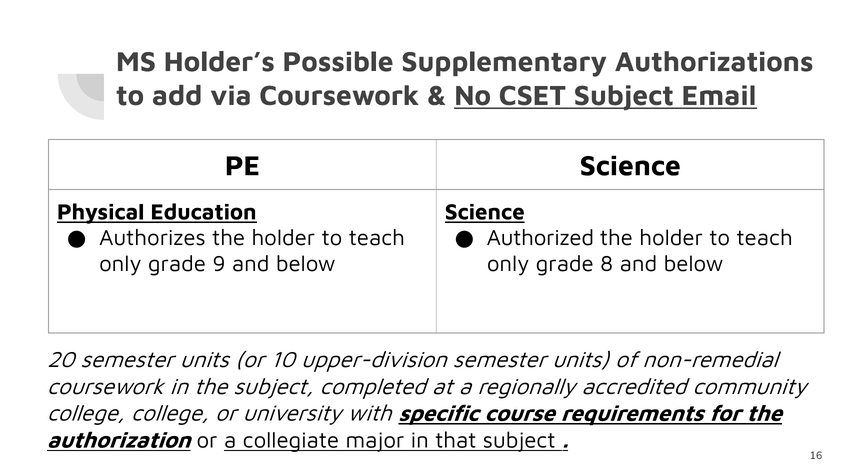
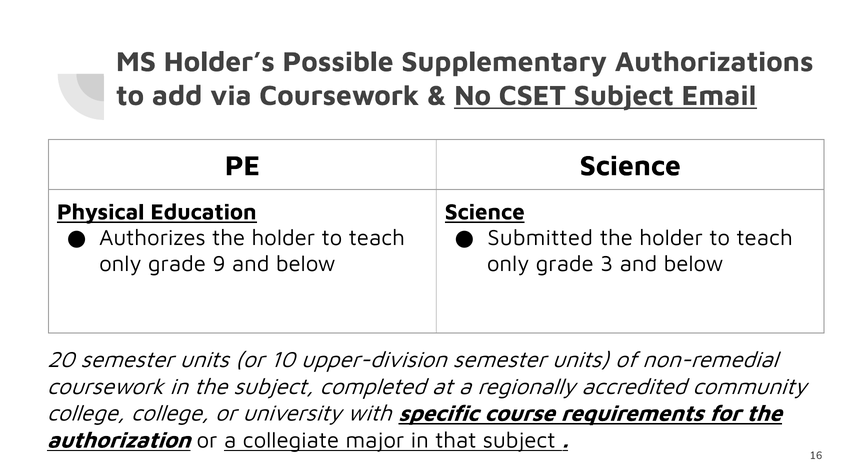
Authorized: Authorized -> Submitted (540, 238)
8: 8 -> 3 (607, 264)
